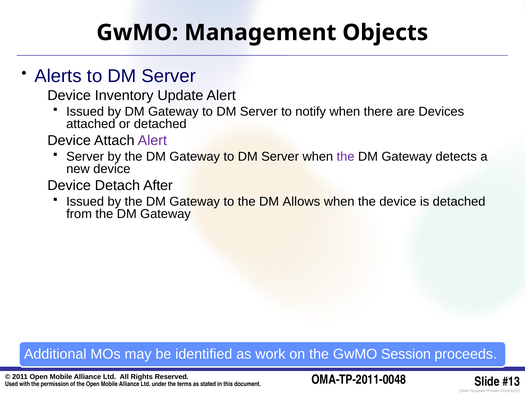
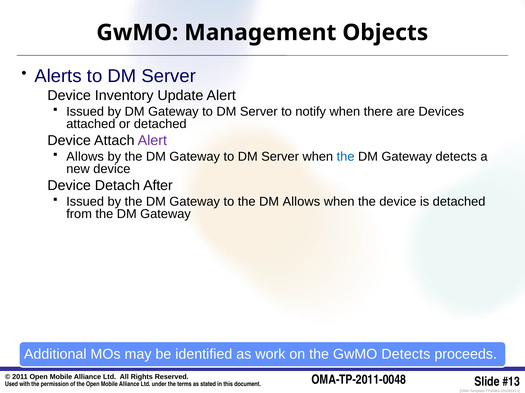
Server: Server -> Allows (85, 157)
the colour: purple -> blue (346, 157)
GwMO Session: Session -> Detects (406, 355)
